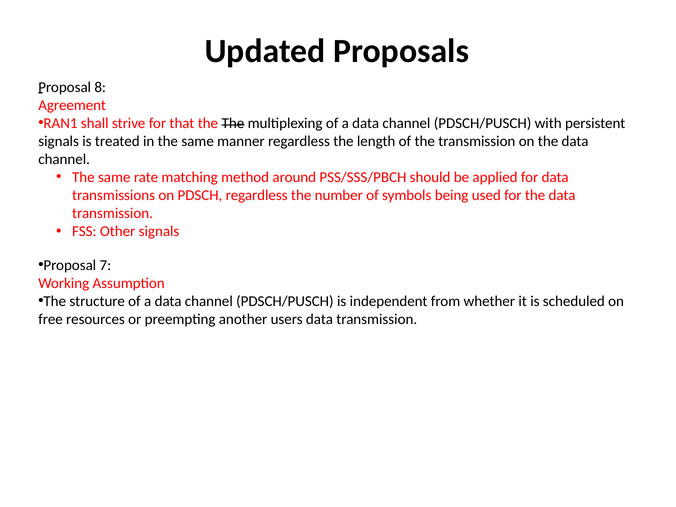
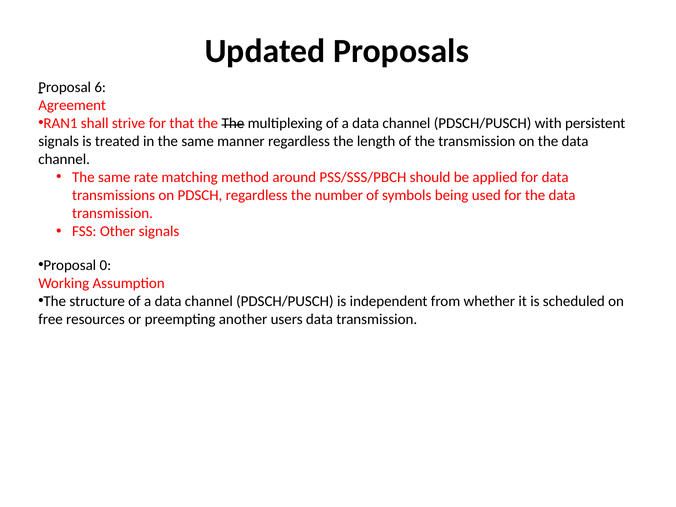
8: 8 -> 6 (100, 87)
7: 7 -> 0 (105, 265)
